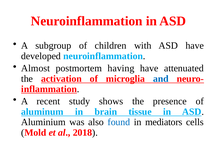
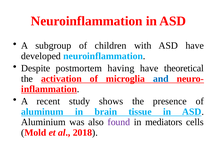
Almost: Almost -> Despite (36, 68)
attenuated: attenuated -> theoretical (184, 68)
found colour: blue -> purple (119, 122)
